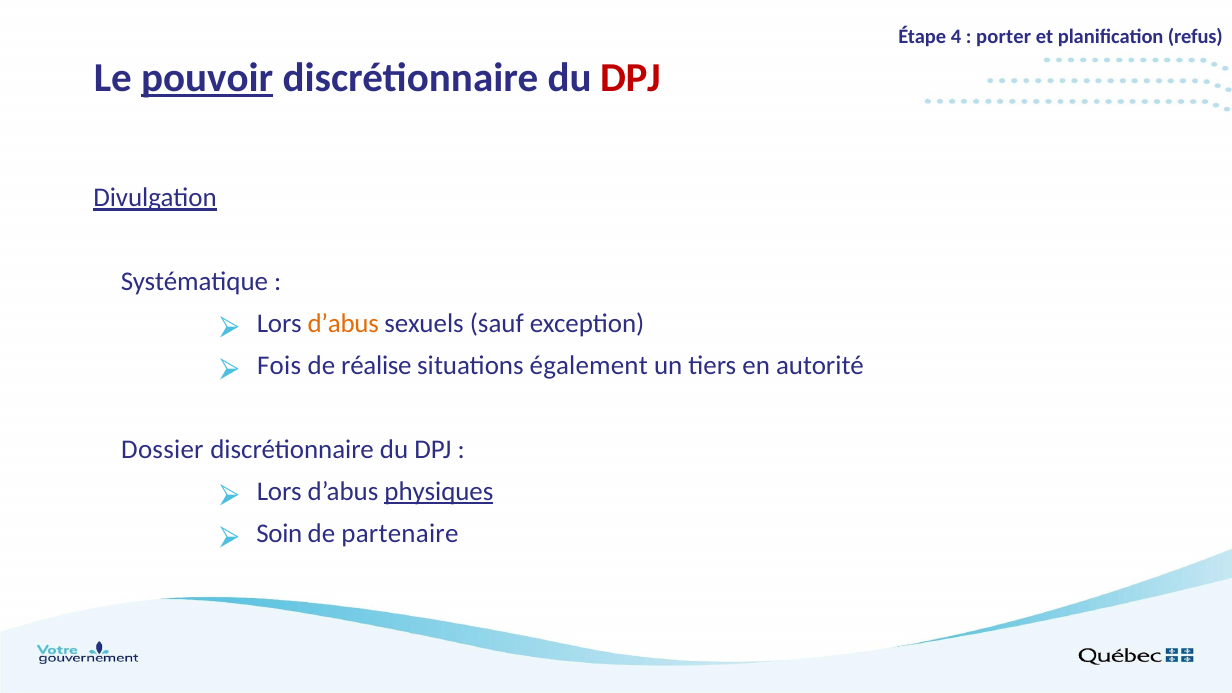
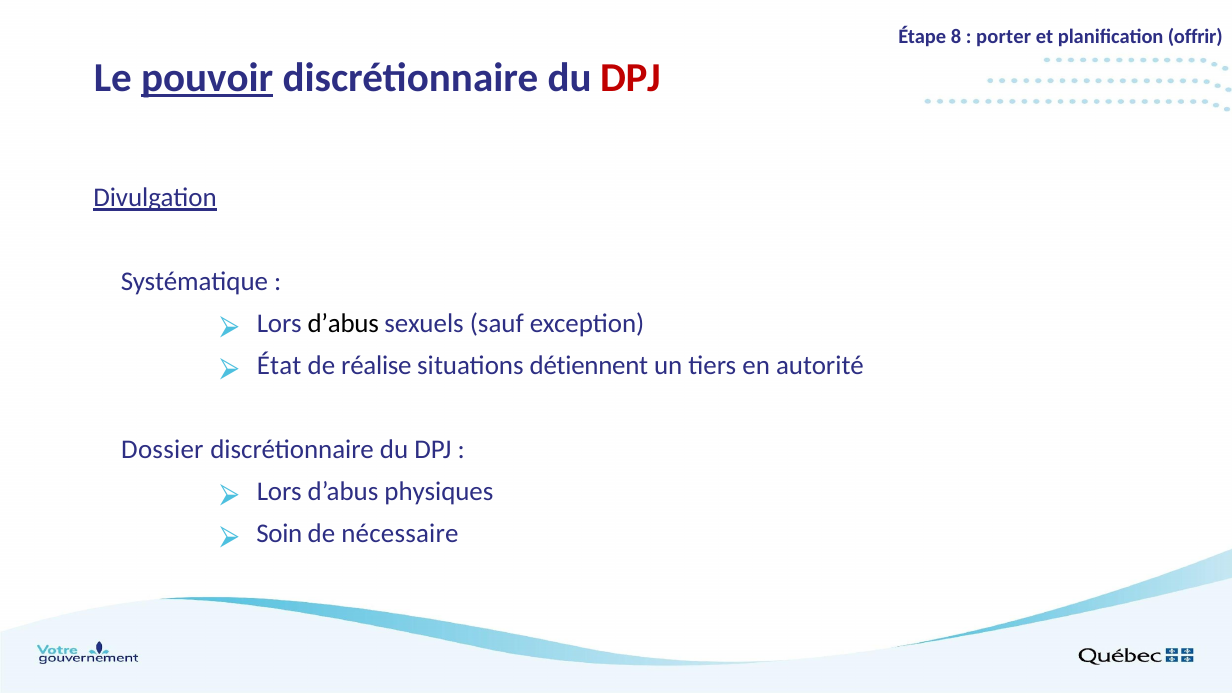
4: 4 -> 8 (956, 37)
refus: refus -> offrir (1195, 37)
d’abus colour: orange -> black (343, 324)
Fois: Fois -> État (279, 366)
également: également -> détiennent (589, 366)
physiques underline: present -> none (439, 492)
partenaire: partenaire -> nécessaire (400, 534)
